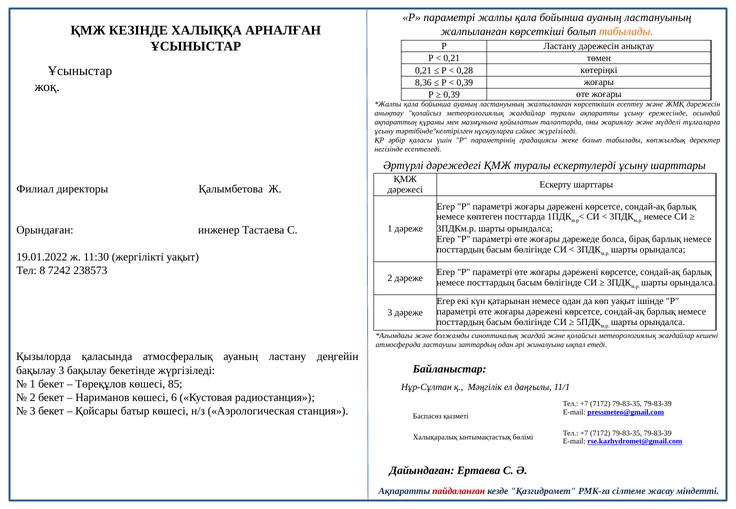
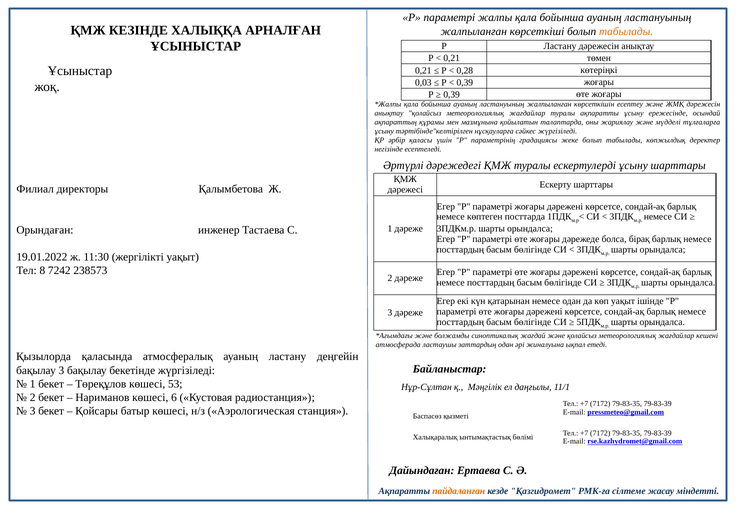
8,36: 8,36 -> 0,03 (423, 83)
85: 85 -> 53 (175, 384)
пайдаланған colour: red -> orange (459, 492)
